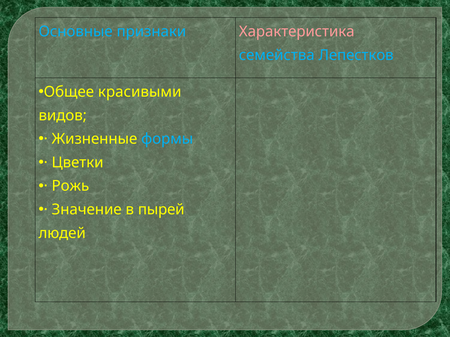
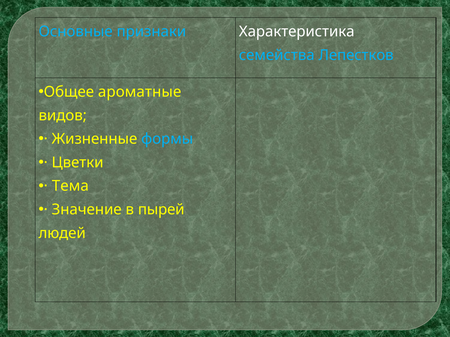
Характеристика colour: pink -> white (297, 32)
красивыми: красивыми -> ароматные (140, 92)
Рожь: Рожь -> Тема (70, 186)
